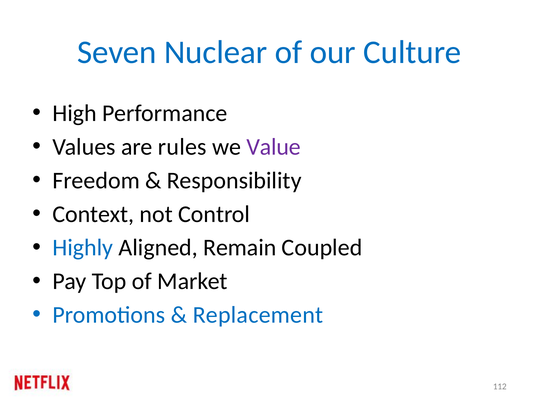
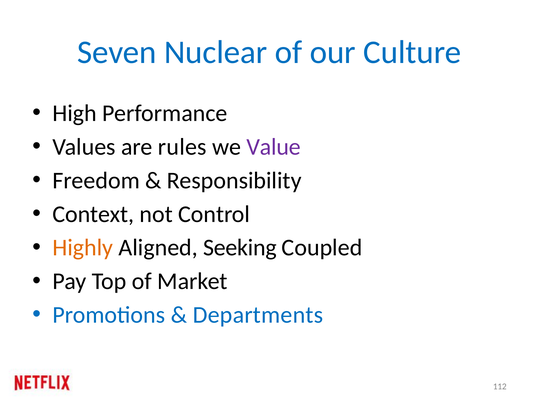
Highly colour: blue -> orange (83, 247)
Remain: Remain -> Seeking (240, 247)
Replacement: Replacement -> Departments (258, 314)
